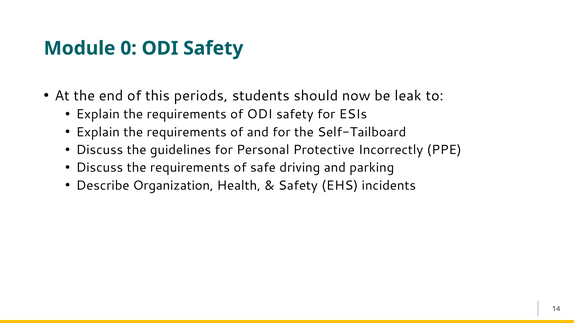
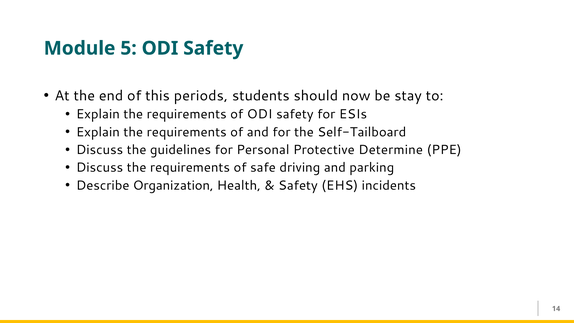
0: 0 -> 5 (129, 48)
leak: leak -> stay (408, 96)
Incorrectly: Incorrectly -> Determine (391, 150)
